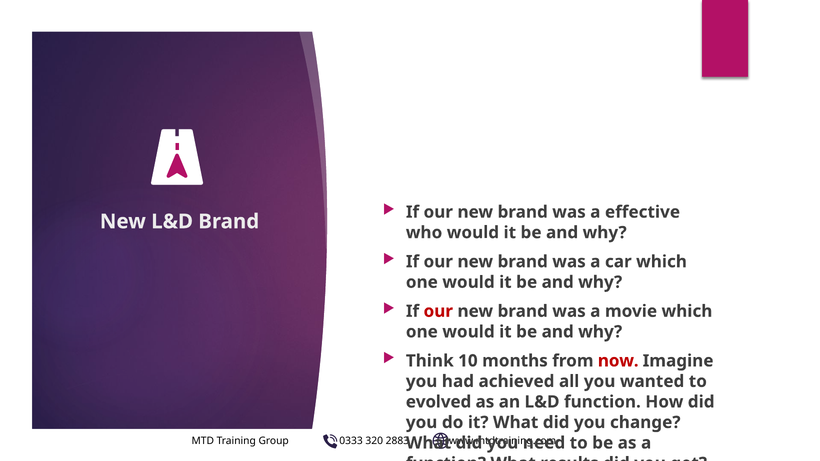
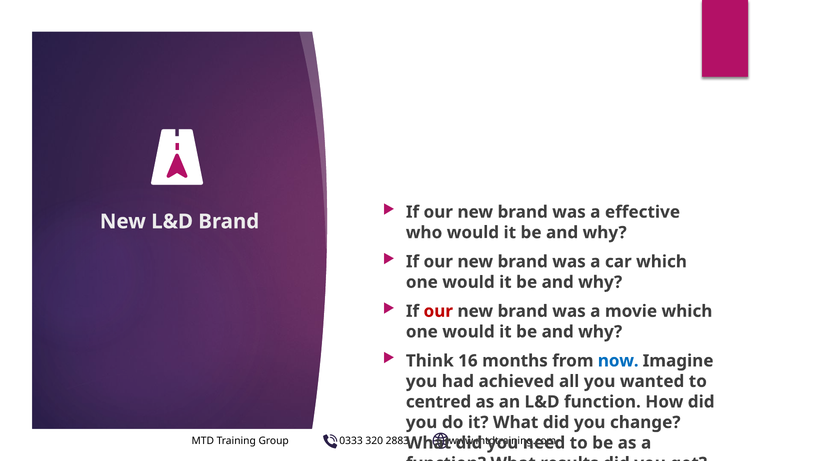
10: 10 -> 16 (468, 361)
now colour: red -> blue (618, 361)
evolved: evolved -> centred (439, 402)
